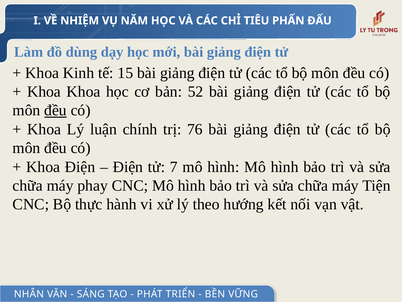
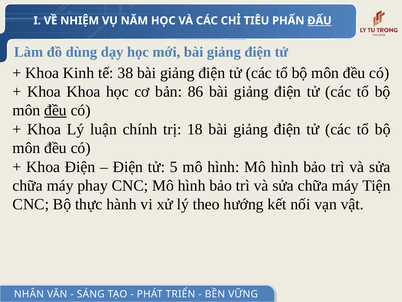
ĐẤU underline: none -> present (320, 21)
15: 15 -> 38 (125, 73)
52: 52 -> 86 (196, 92)
76: 76 -> 18 (195, 129)
7: 7 -> 5 (174, 167)
